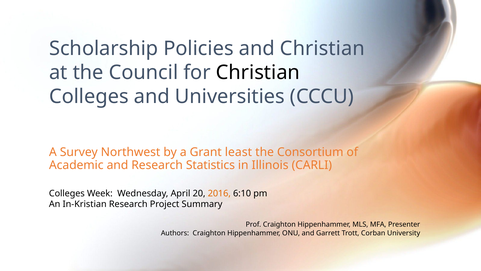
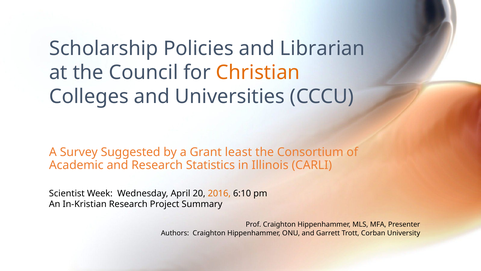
and Christian: Christian -> Librarian (322, 48)
Christian colour: black -> orange (258, 72)
Northwest: Northwest -> Suggested (131, 152)
Colleges: Colleges -> Scientist (67, 193)
